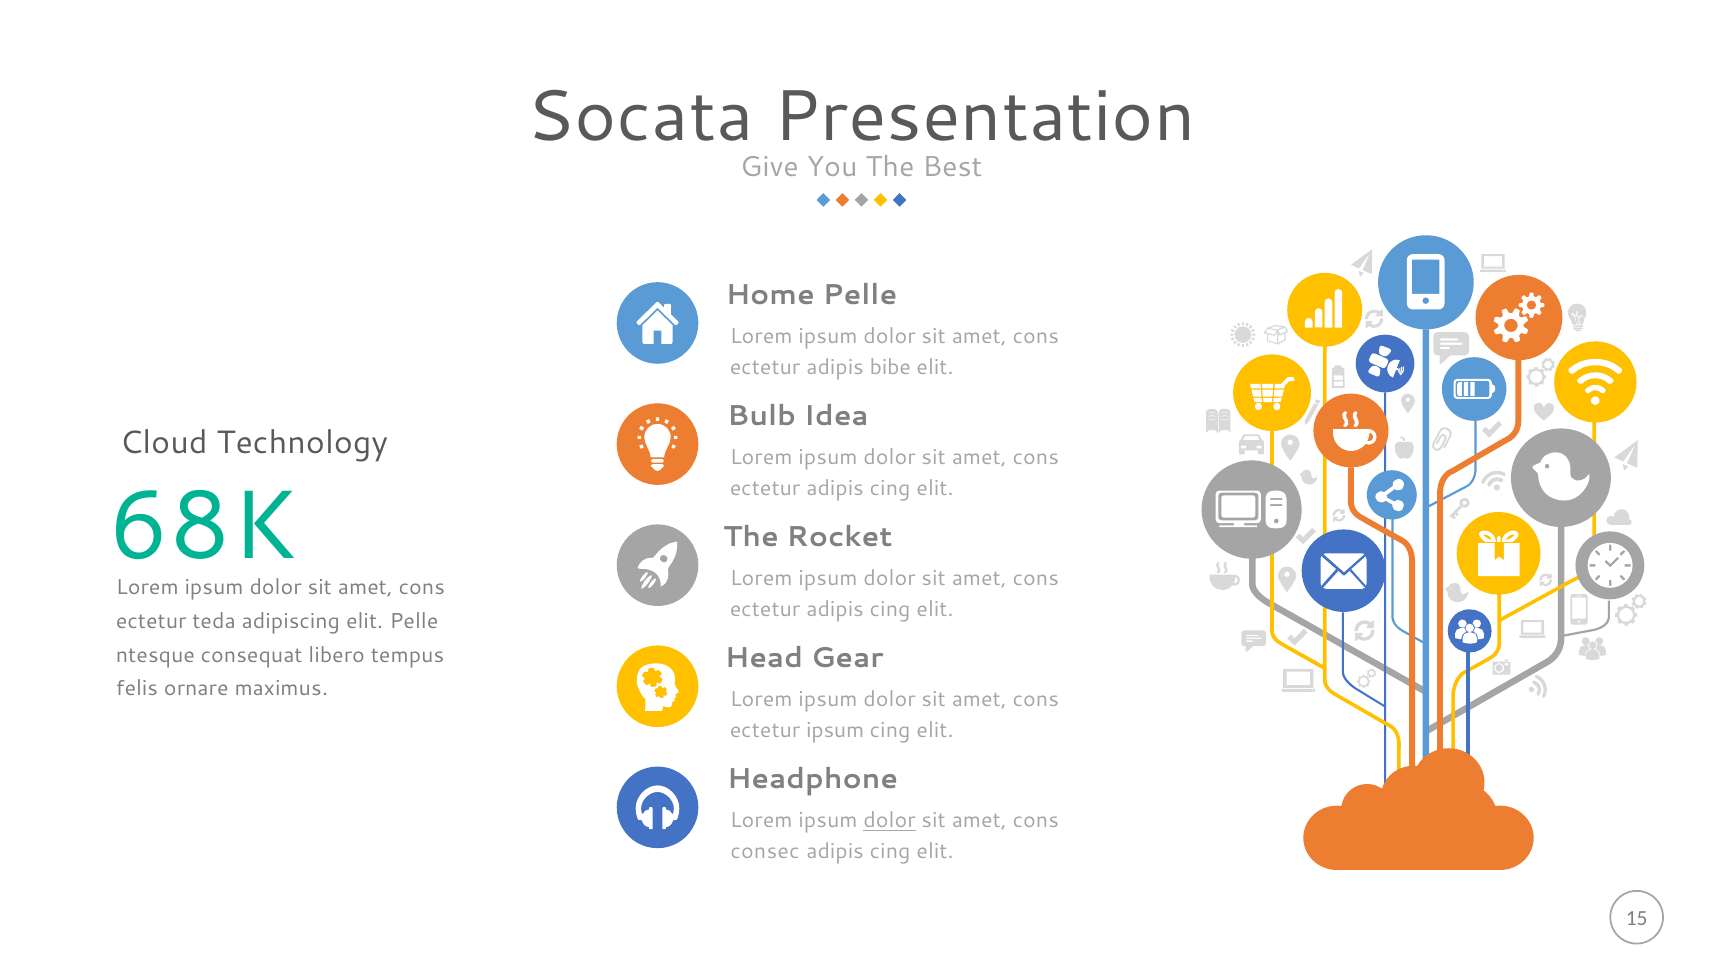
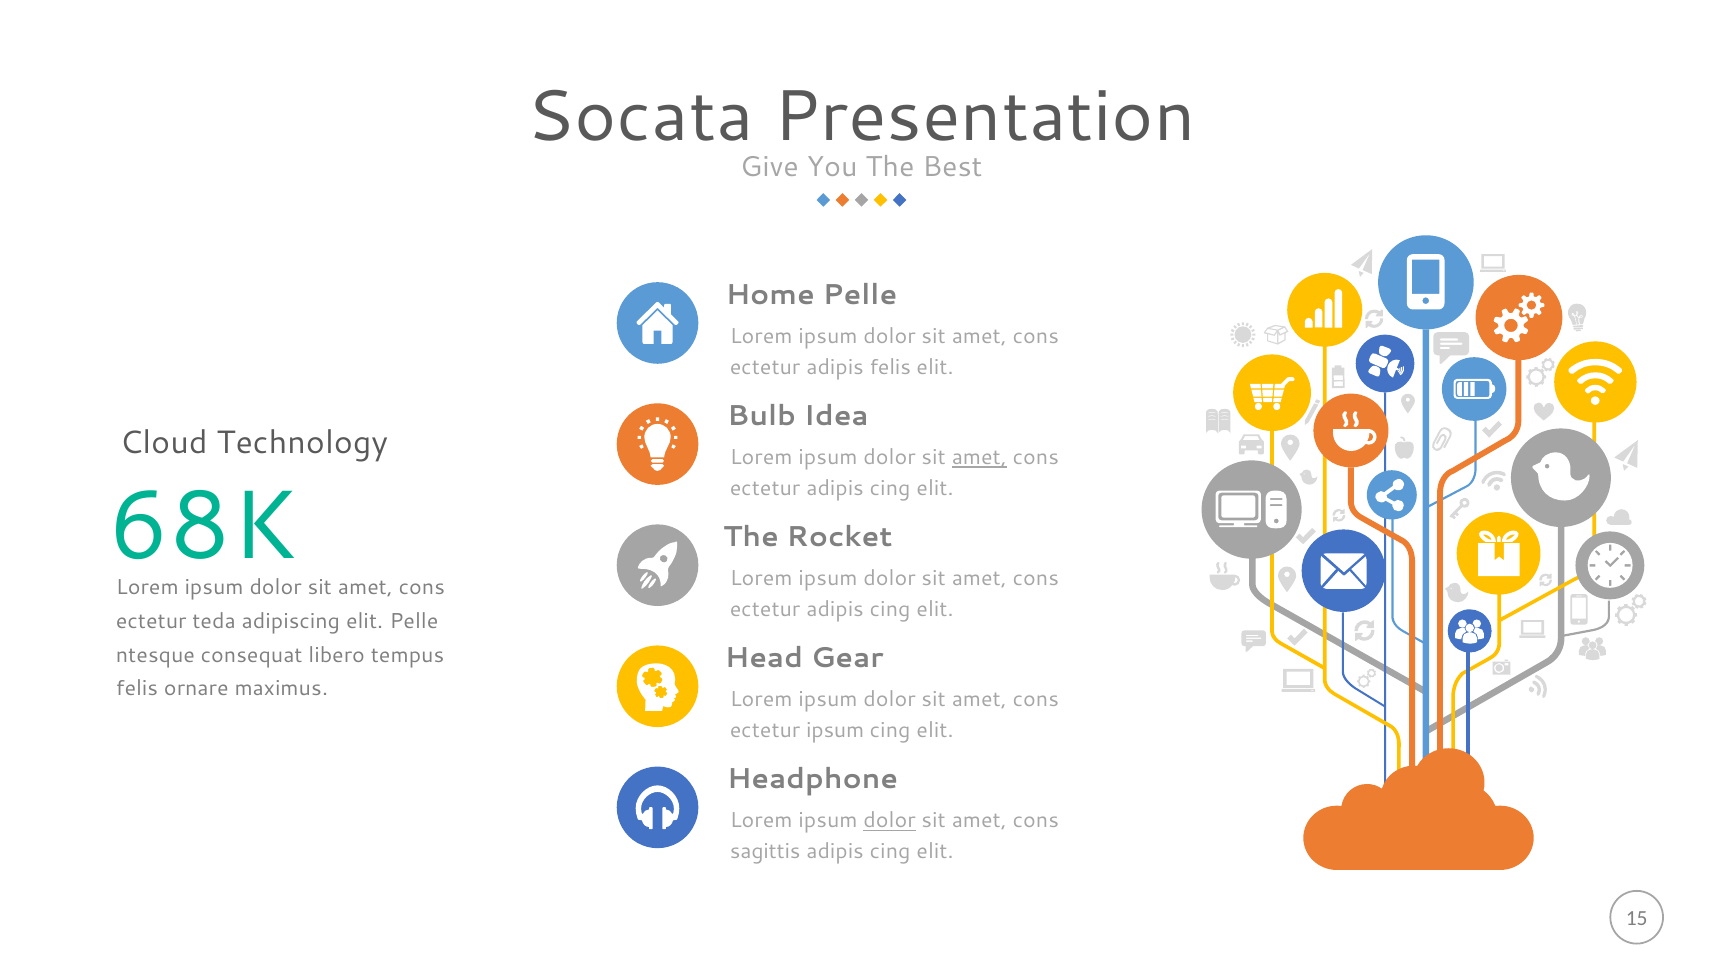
adipis bibe: bibe -> felis (890, 368)
amet underline: none -> present (979, 458)
consec: consec -> sagittis (765, 852)
